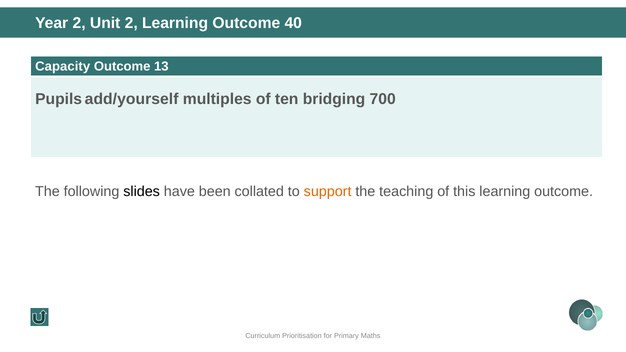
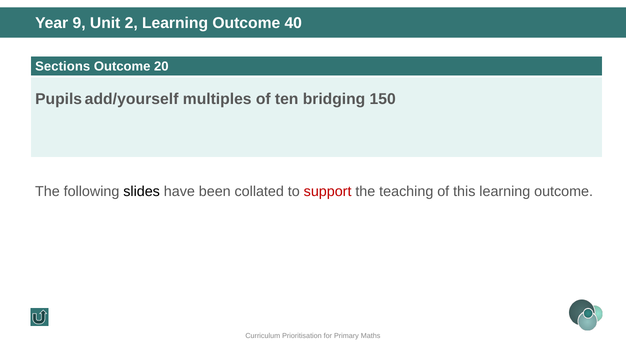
Year 2: 2 -> 9 (79, 23)
Capacity: Capacity -> Sections (63, 67)
13: 13 -> 20 (161, 67)
700: 700 -> 150 (383, 99)
support colour: orange -> red (328, 191)
